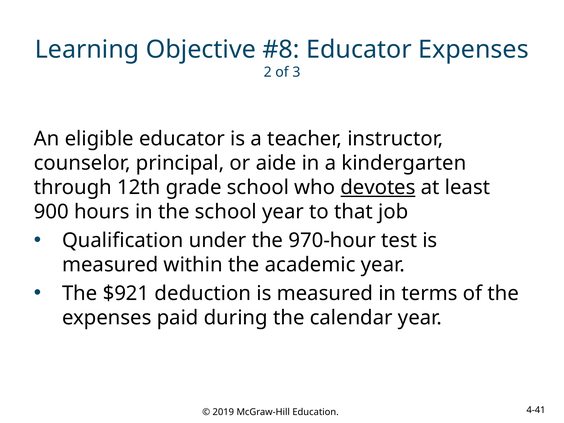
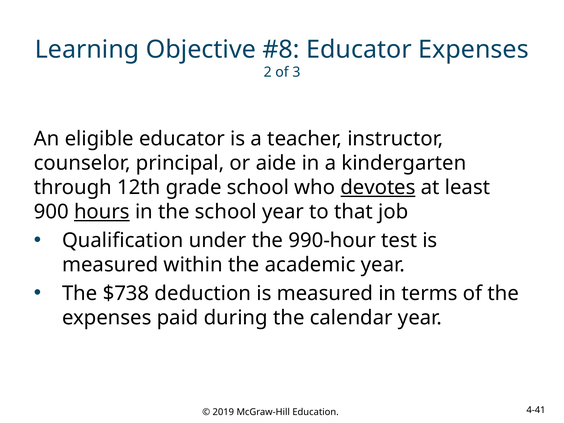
hours underline: none -> present (102, 212)
970-hour: 970-hour -> 990-hour (332, 240)
$921: $921 -> $738 (126, 293)
